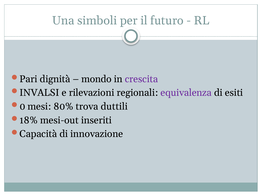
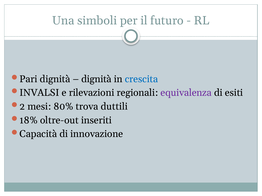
mondo: mondo -> dignità (96, 79)
crescita colour: purple -> blue (141, 79)
0: 0 -> 2 (22, 107)
mesi-out: mesi-out -> oltre-out (59, 121)
